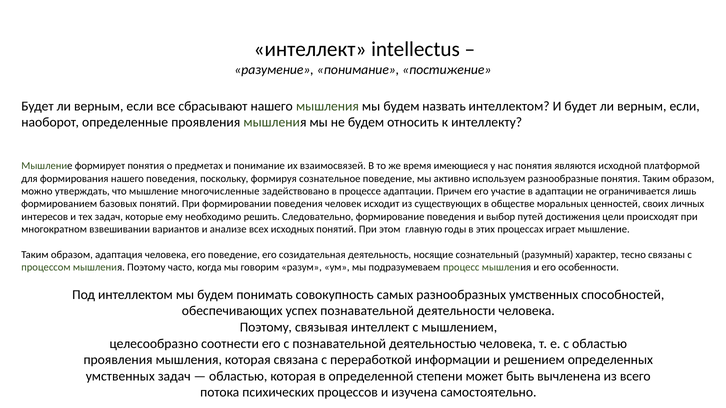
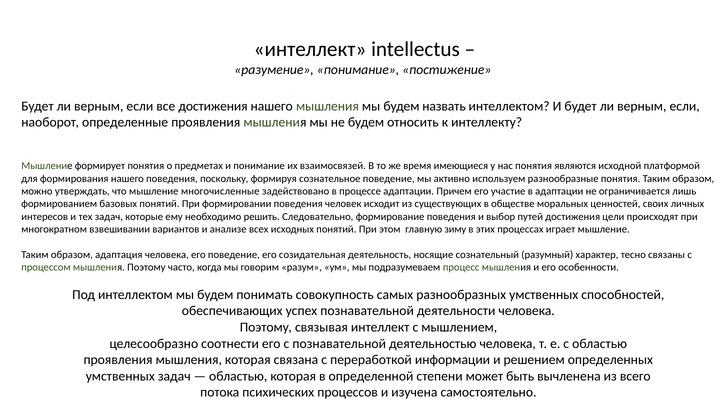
все сбрасывают: сбрасывают -> достижения (213, 106)
годы: годы -> зиму (455, 230)
